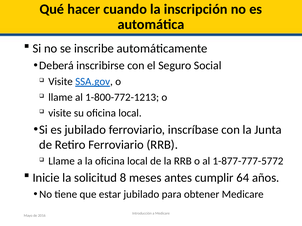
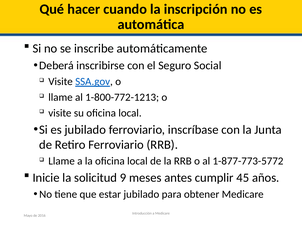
1-877-777-5772: 1-877-777-5772 -> 1-877-773-5772 (248, 162)
8: 8 -> 9 (123, 178)
64: 64 -> 45 (243, 178)
